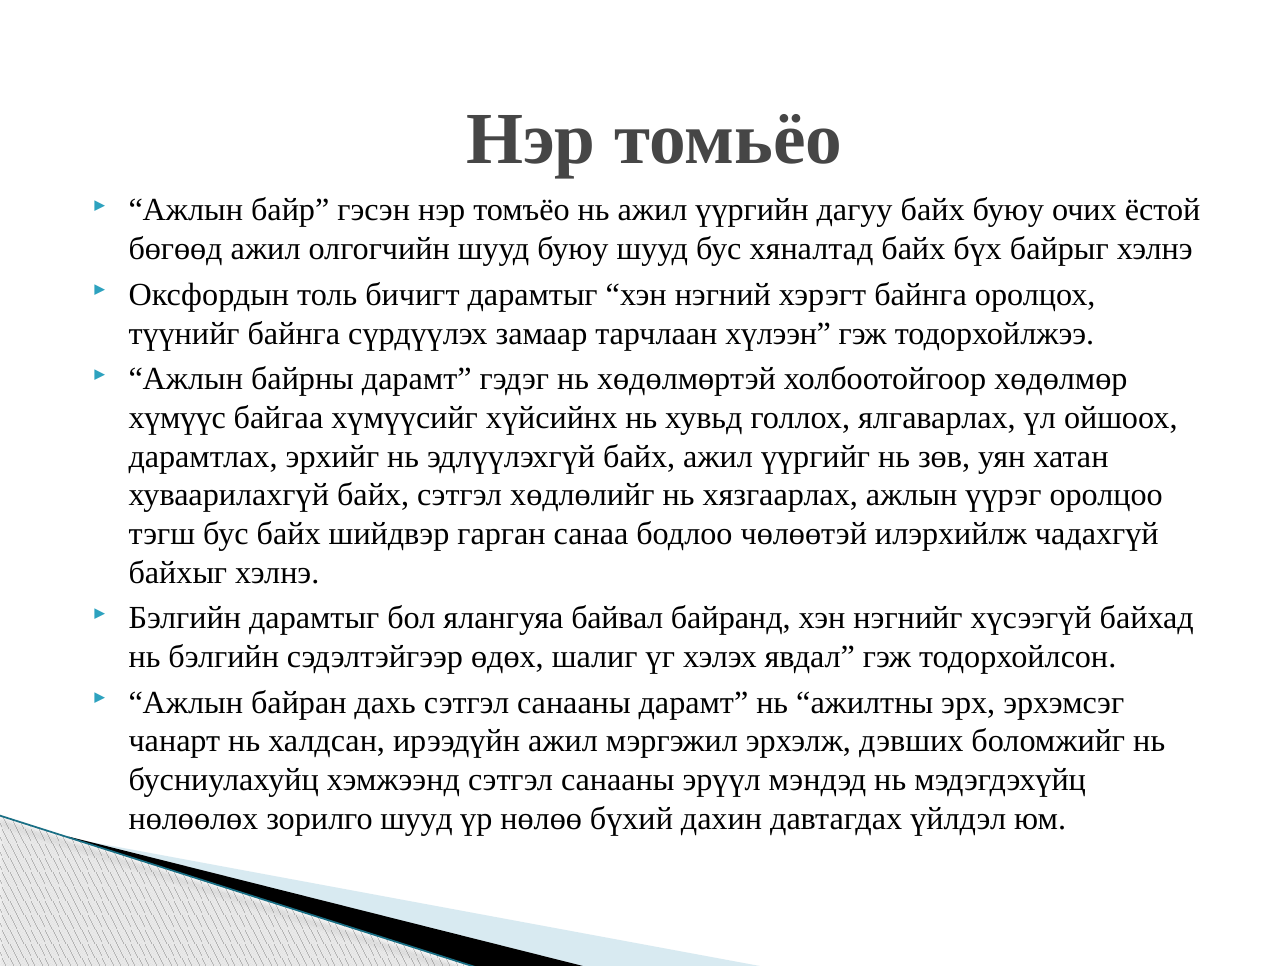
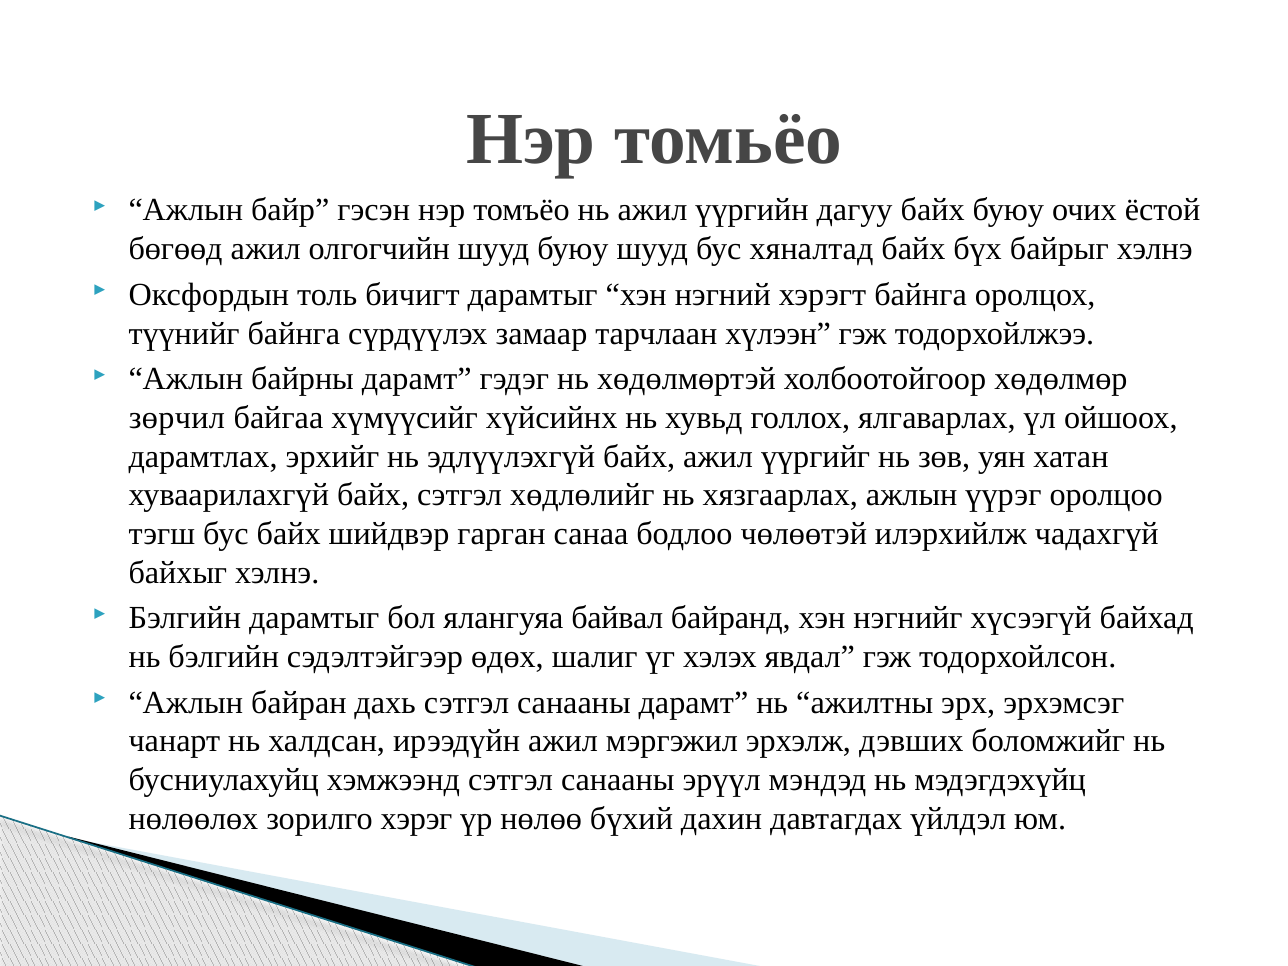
хүмүүс: хүмүүс -> зөрчил (177, 418)
зорилго шууд: шууд -> хэрэг (417, 819)
